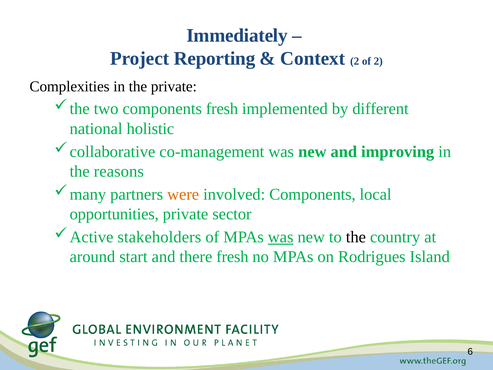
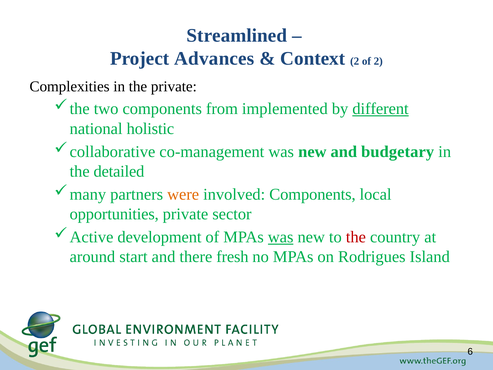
Immediately: Immediately -> Streamlined (237, 35)
Reporting: Reporting -> Advances (214, 58)
components fresh: fresh -> from (222, 109)
different underline: none -> present (381, 109)
improving: improving -> budgetary (398, 152)
reasons: reasons -> detailed (119, 171)
stakeholders: stakeholders -> development (159, 237)
the colour: black -> red (356, 237)
